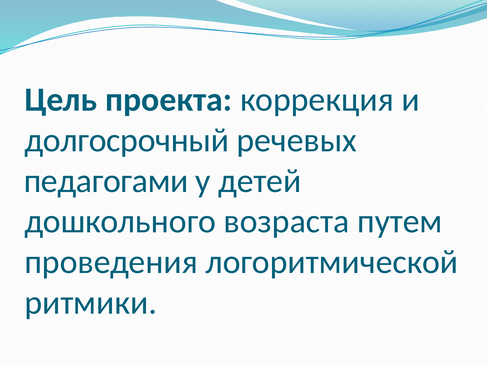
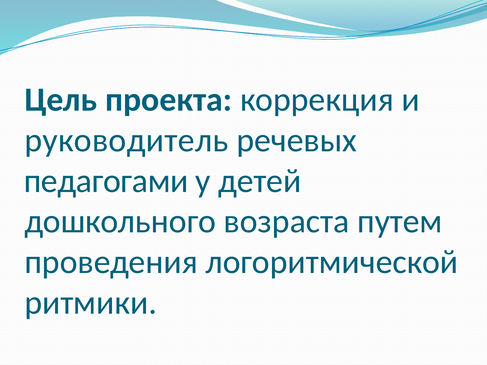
долгосрочный: долгосрочный -> руководитель (126, 140)
